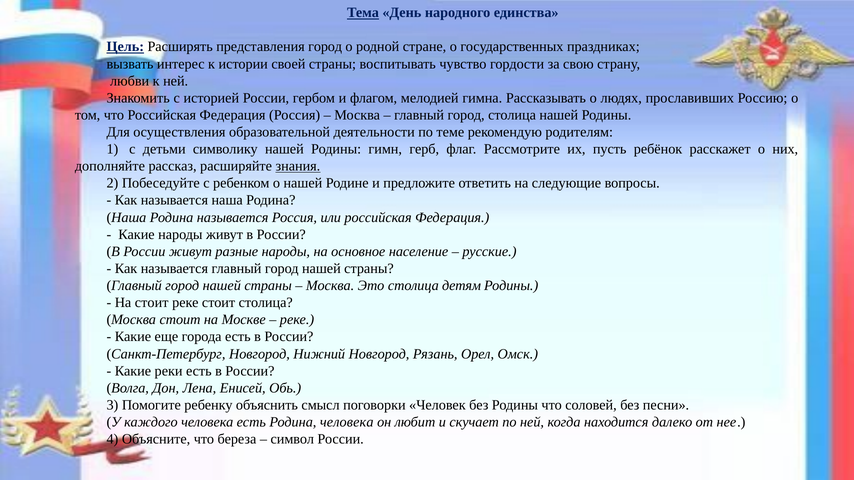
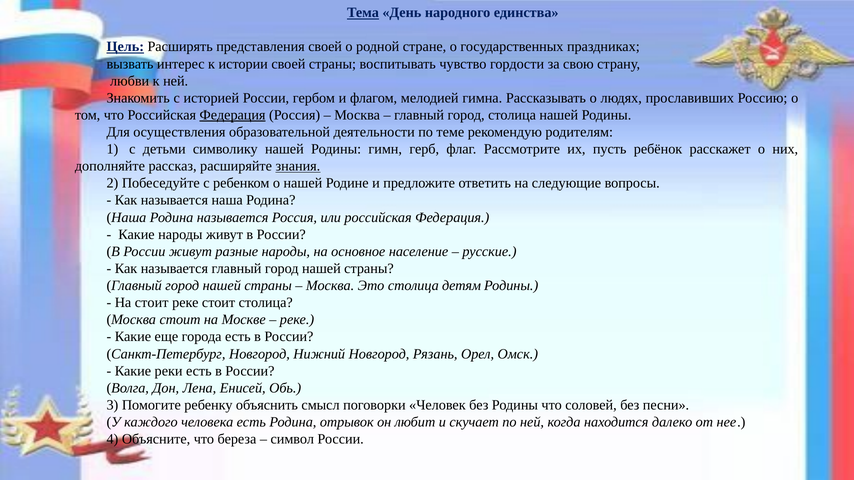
представления город: город -> своей (325, 47)
Федерация underline: none -> present (233, 115)
Родина человека: человека -> отрывок (347, 422)
